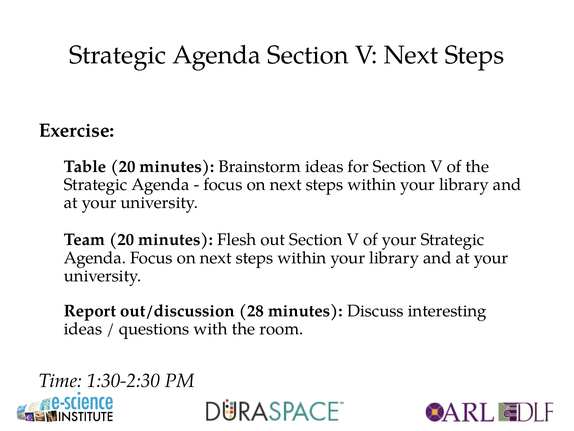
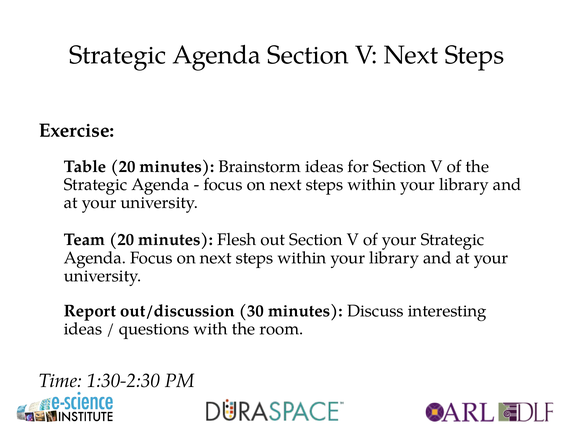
28: 28 -> 30 (251, 310)
